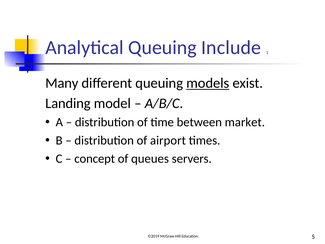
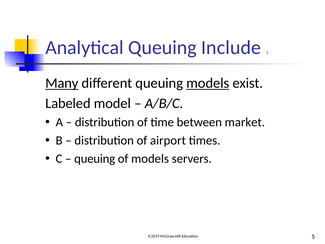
Many underline: none -> present (62, 83)
Landing: Landing -> Labeled (68, 103)
concept: concept -> queuing (95, 159)
of queues: queues -> models (150, 159)
